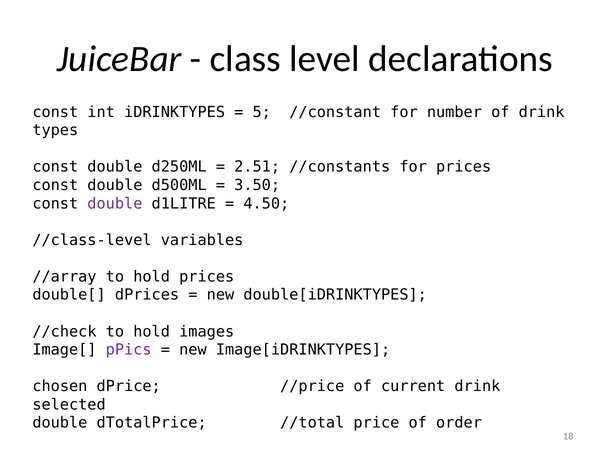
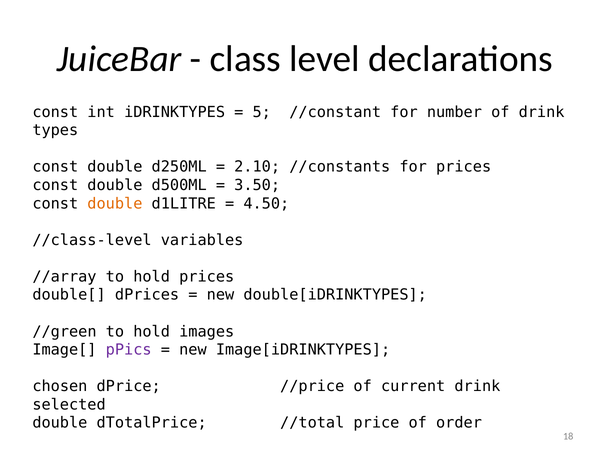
2.51: 2.51 -> 2.10 (257, 167)
double colour: purple -> orange (115, 204)
//check: //check -> //green (64, 332)
